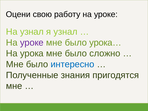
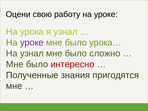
На узнал: узнал -> урока (32, 32)
На урока: урока -> узнал (32, 53)
интересно colour: blue -> red (72, 64)
